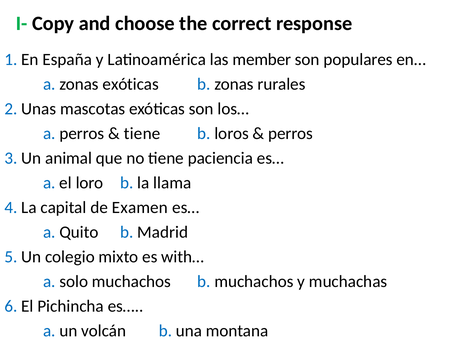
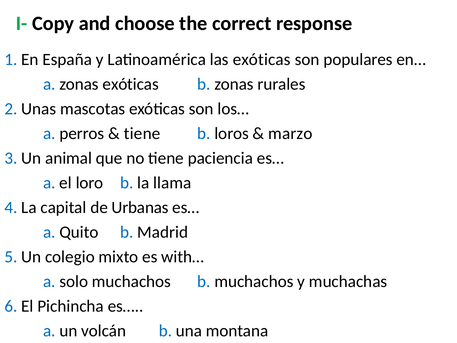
las member: member -> exóticas (262, 59)
perros: perros -> marzo (290, 133)
Examen: Examen -> Urbanas (140, 207)
